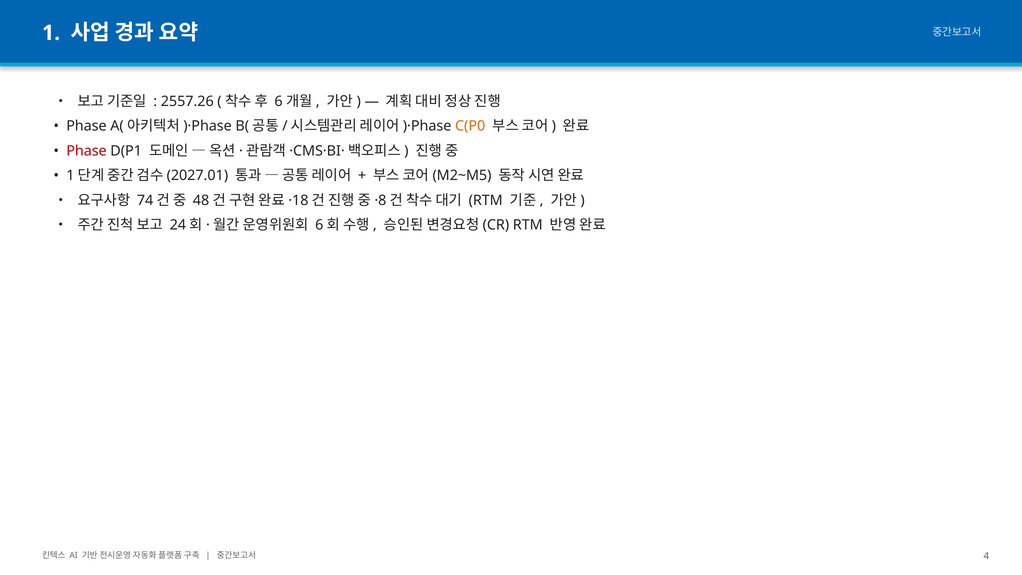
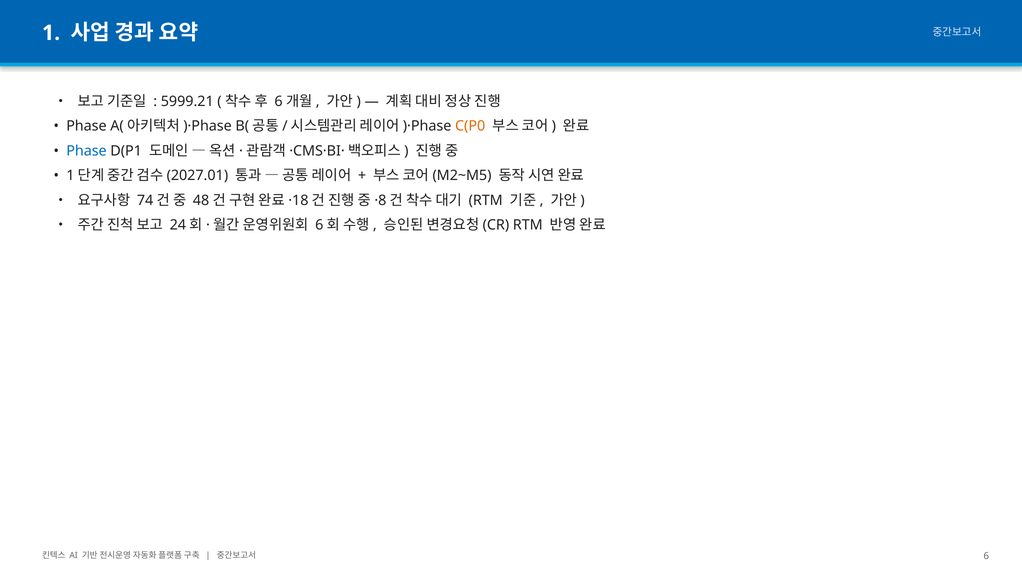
2557.26: 2557.26 -> 5999.21 (187, 102)
Phase colour: red -> blue (86, 151)
4: 4 -> 6 (986, 556)
